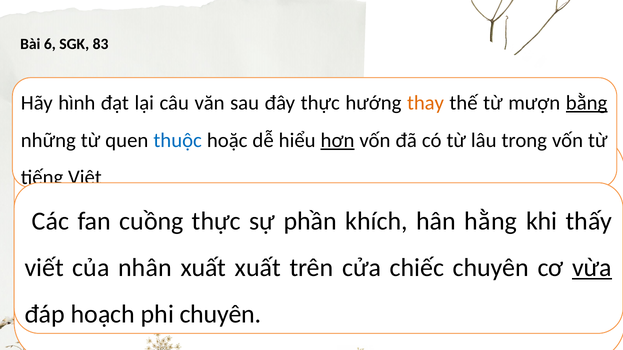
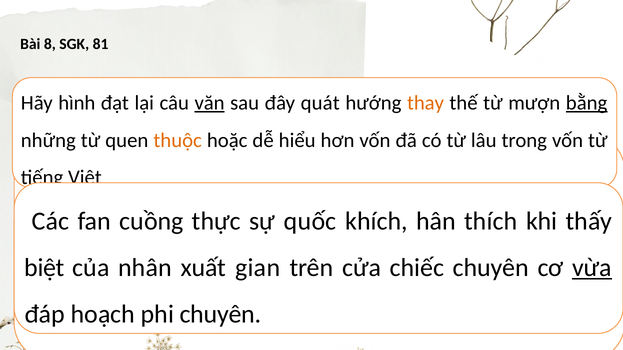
6: 6 -> 8 (50, 44)
83: 83 -> 81 (101, 44)
văn underline: none -> present (210, 103)
đây thực: thực -> quát (320, 103)
thuộc colour: blue -> orange (178, 140)
hơn underline: present -> none (338, 140)
phần: phần -> quốc (310, 221)
hằng: hằng -> thích (491, 221)
viết: viết -> biệt (44, 268)
xuất xuất: xuất -> gian (258, 268)
